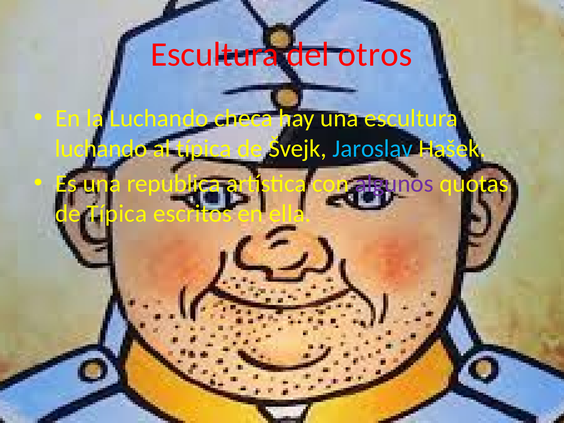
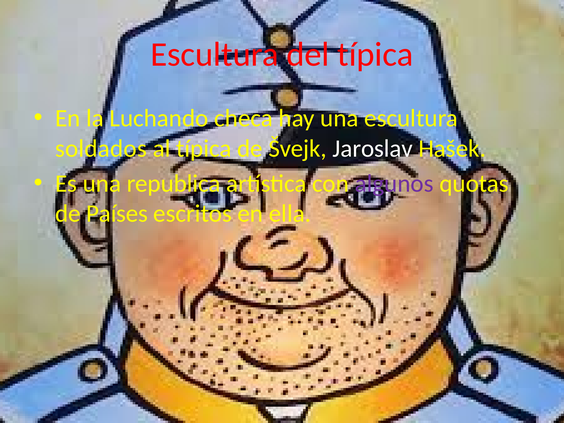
del otros: otros -> típica (375, 55)
luchando: luchando -> soldados (101, 148)
Jaroslav colour: light blue -> white (373, 148)
de Típica: Típica -> Países (117, 214)
